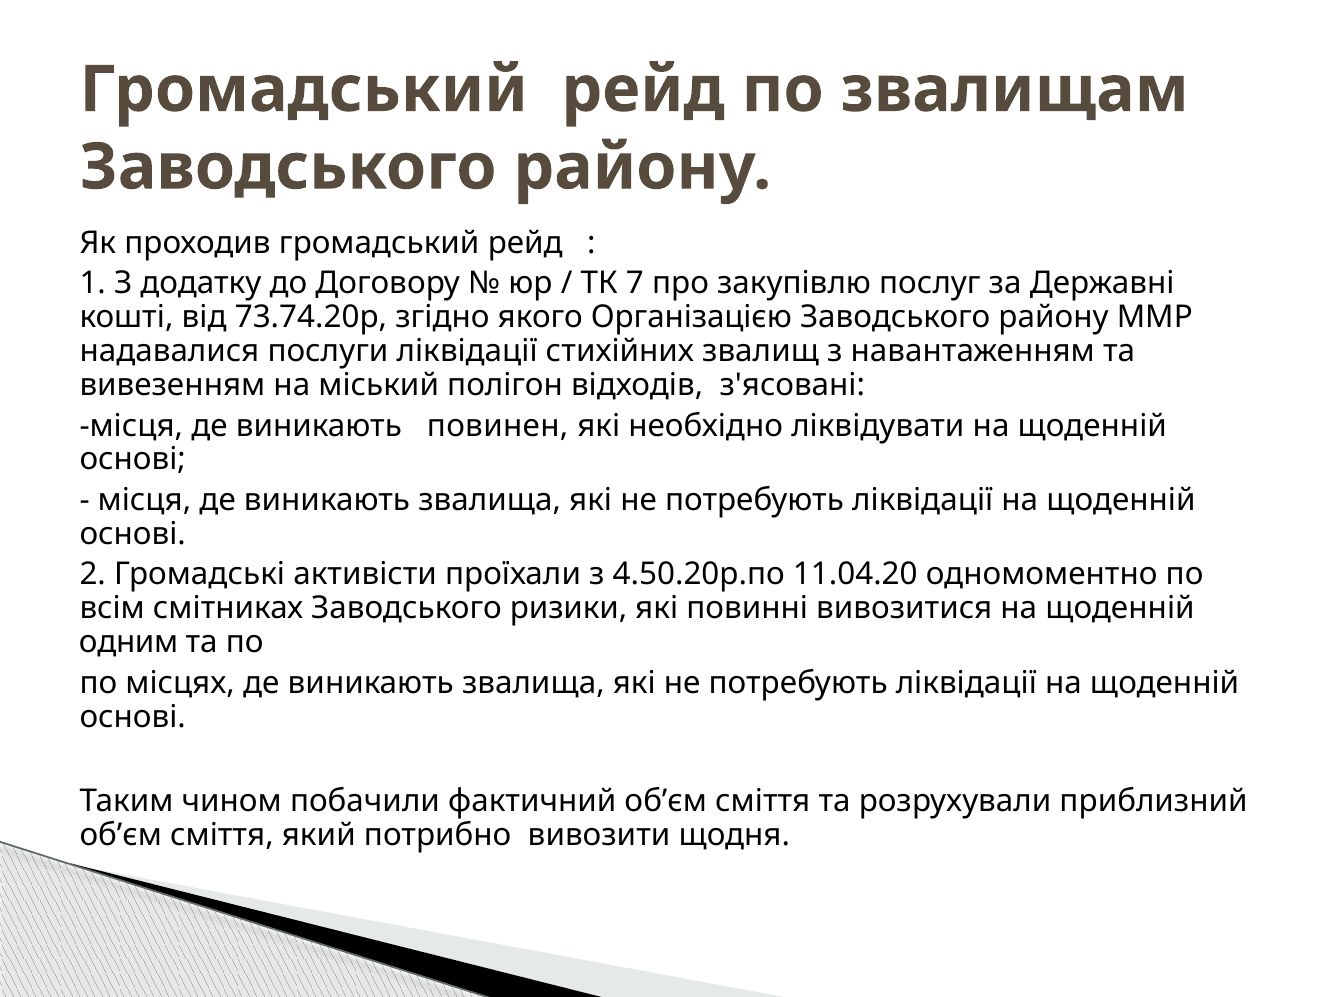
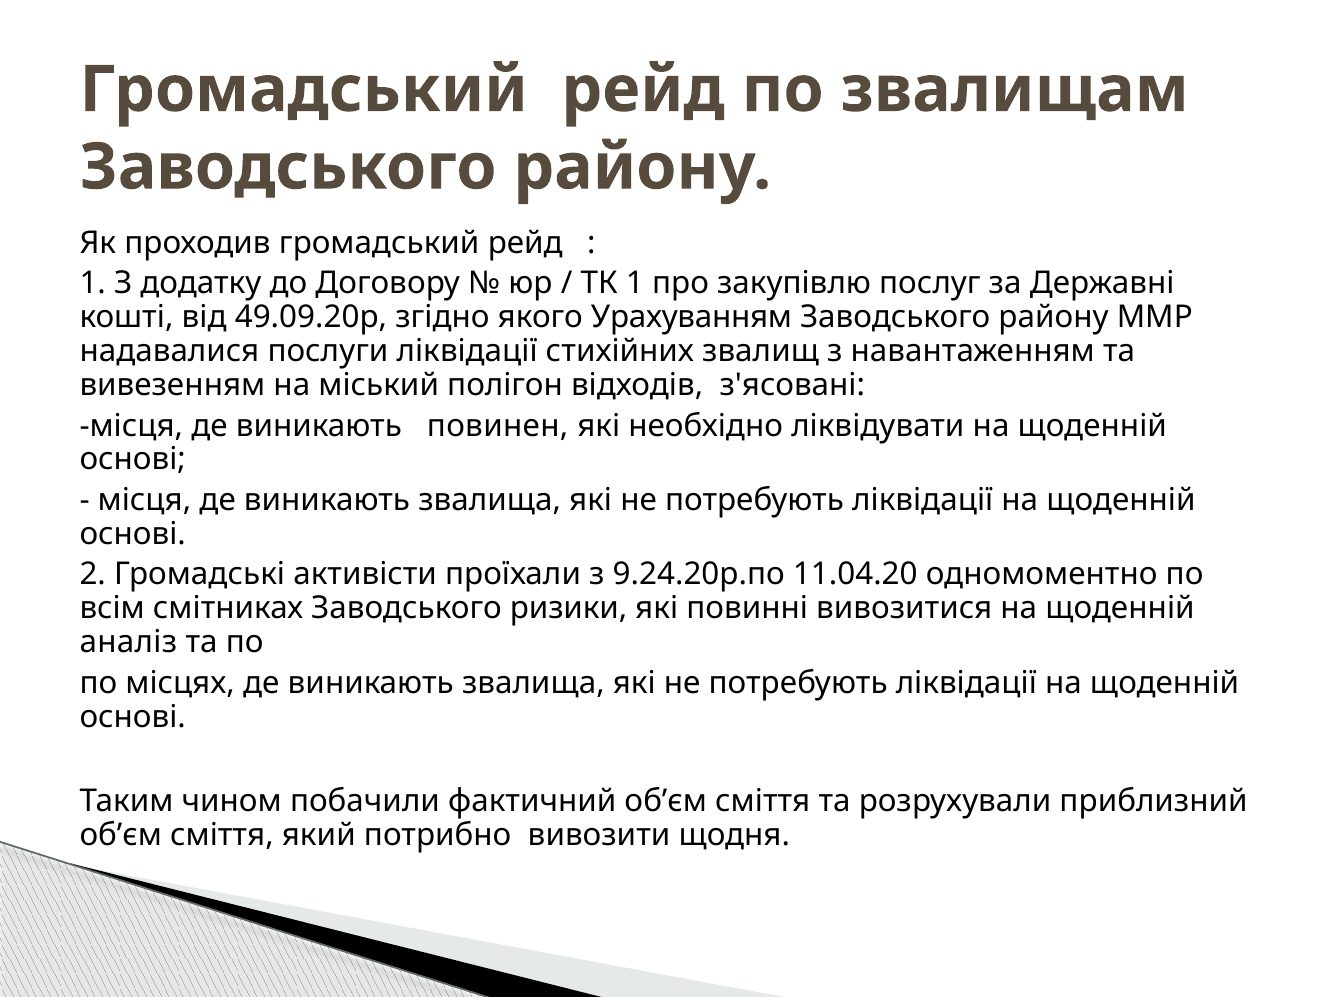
ТК 7: 7 -> 1 (635, 283)
73.74.20р: 73.74.20р -> 49.09.20р (311, 317)
Організацією: Організацією -> Урахуванням (692, 317)
4.50.20р.по: 4.50.20р.по -> 9.24.20р.по (699, 574)
одним: одним -> аналіз (128, 642)
